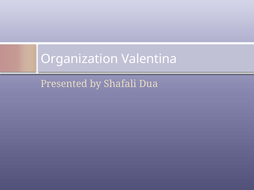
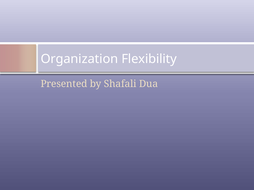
Valentina: Valentina -> Flexibility (149, 59)
